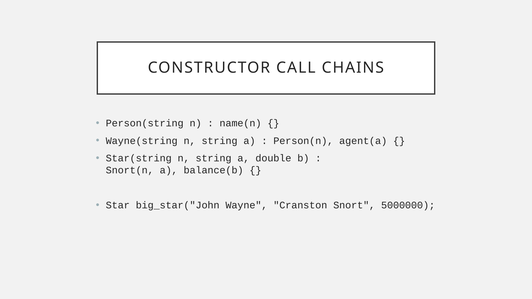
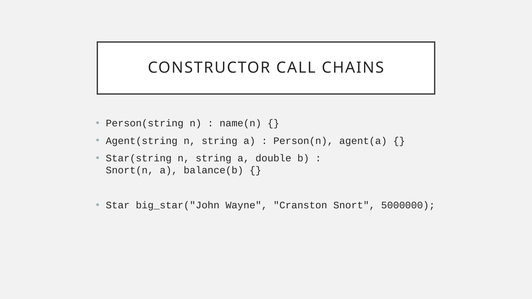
Wayne(string: Wayne(string -> Agent(string (142, 141)
